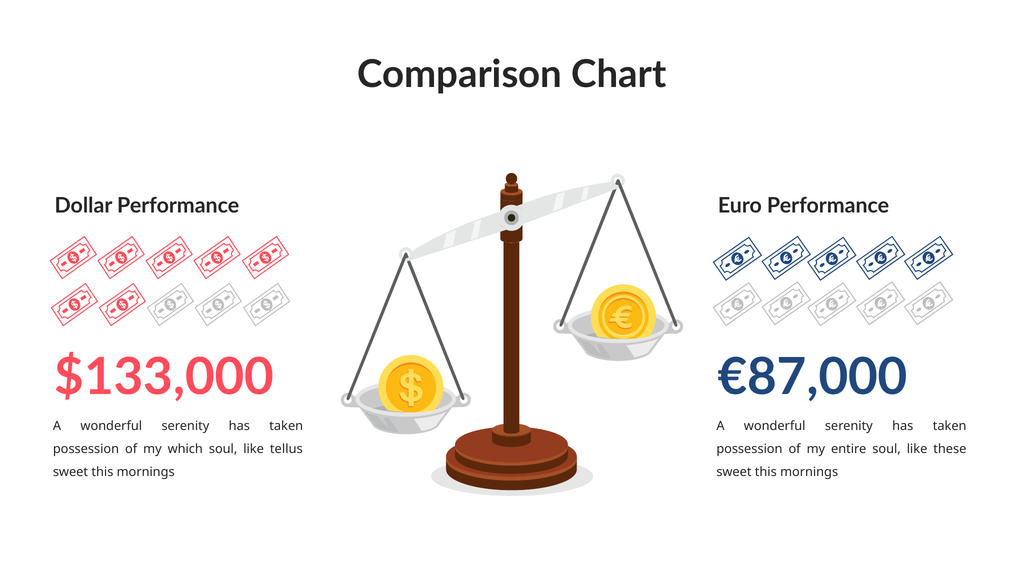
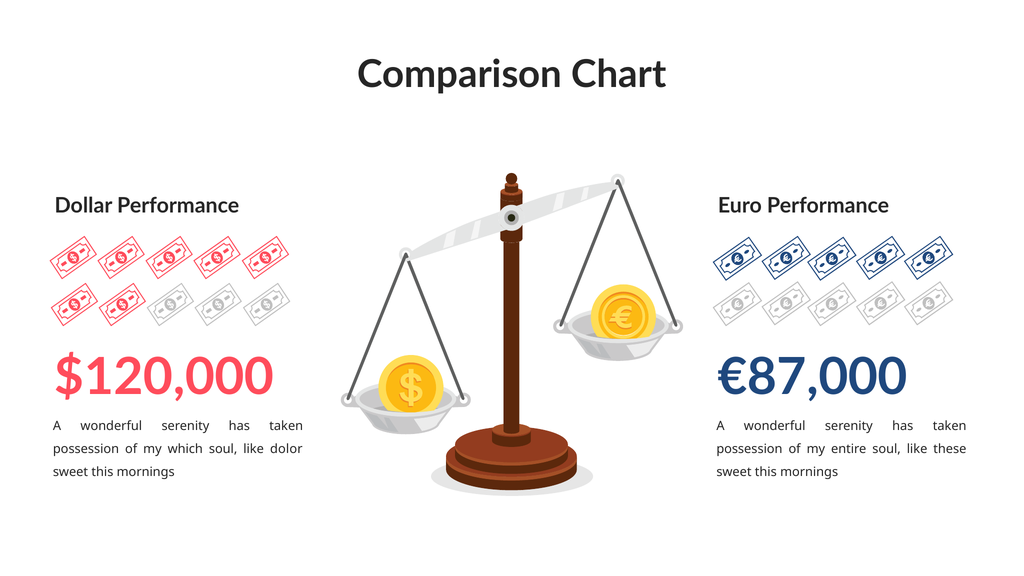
$133,000: $133,000 -> $120,000 (164, 378)
tellus: tellus -> dolor (286, 449)
